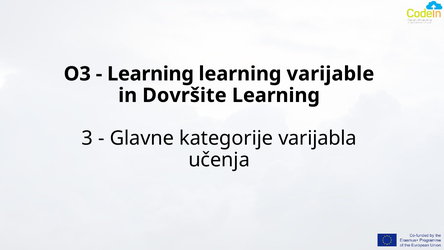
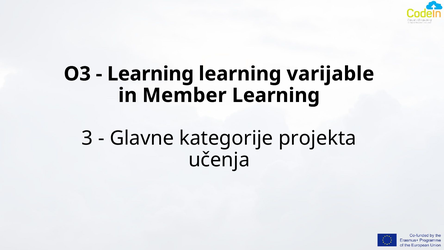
Dovršite: Dovršite -> Member (184, 95)
varijabla: varijabla -> projekta (317, 138)
